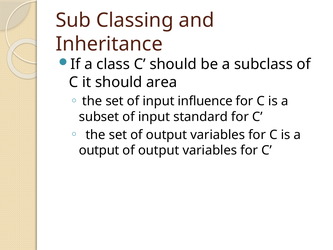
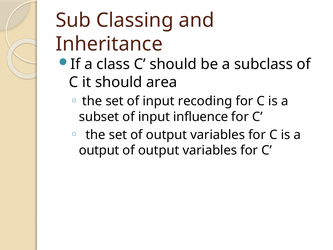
influence: influence -> recoding (205, 101)
standard: standard -> influence (201, 117)
